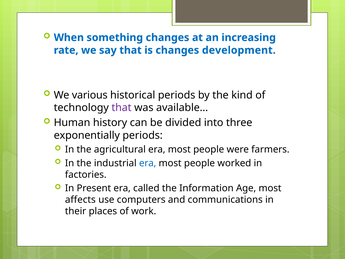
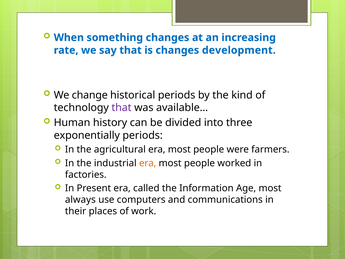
various: various -> change (90, 95)
era colour: blue -> orange (148, 163)
affects: affects -> always (80, 200)
